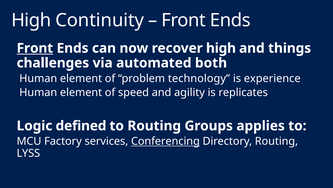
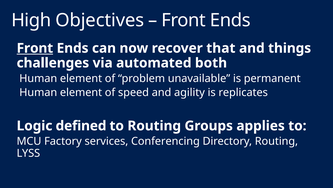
Continuity: Continuity -> Objectives (100, 20)
recover high: high -> that (221, 48)
technology: technology -> unavailable (199, 78)
experience: experience -> permanent (272, 78)
Conferencing underline: present -> none (165, 141)
